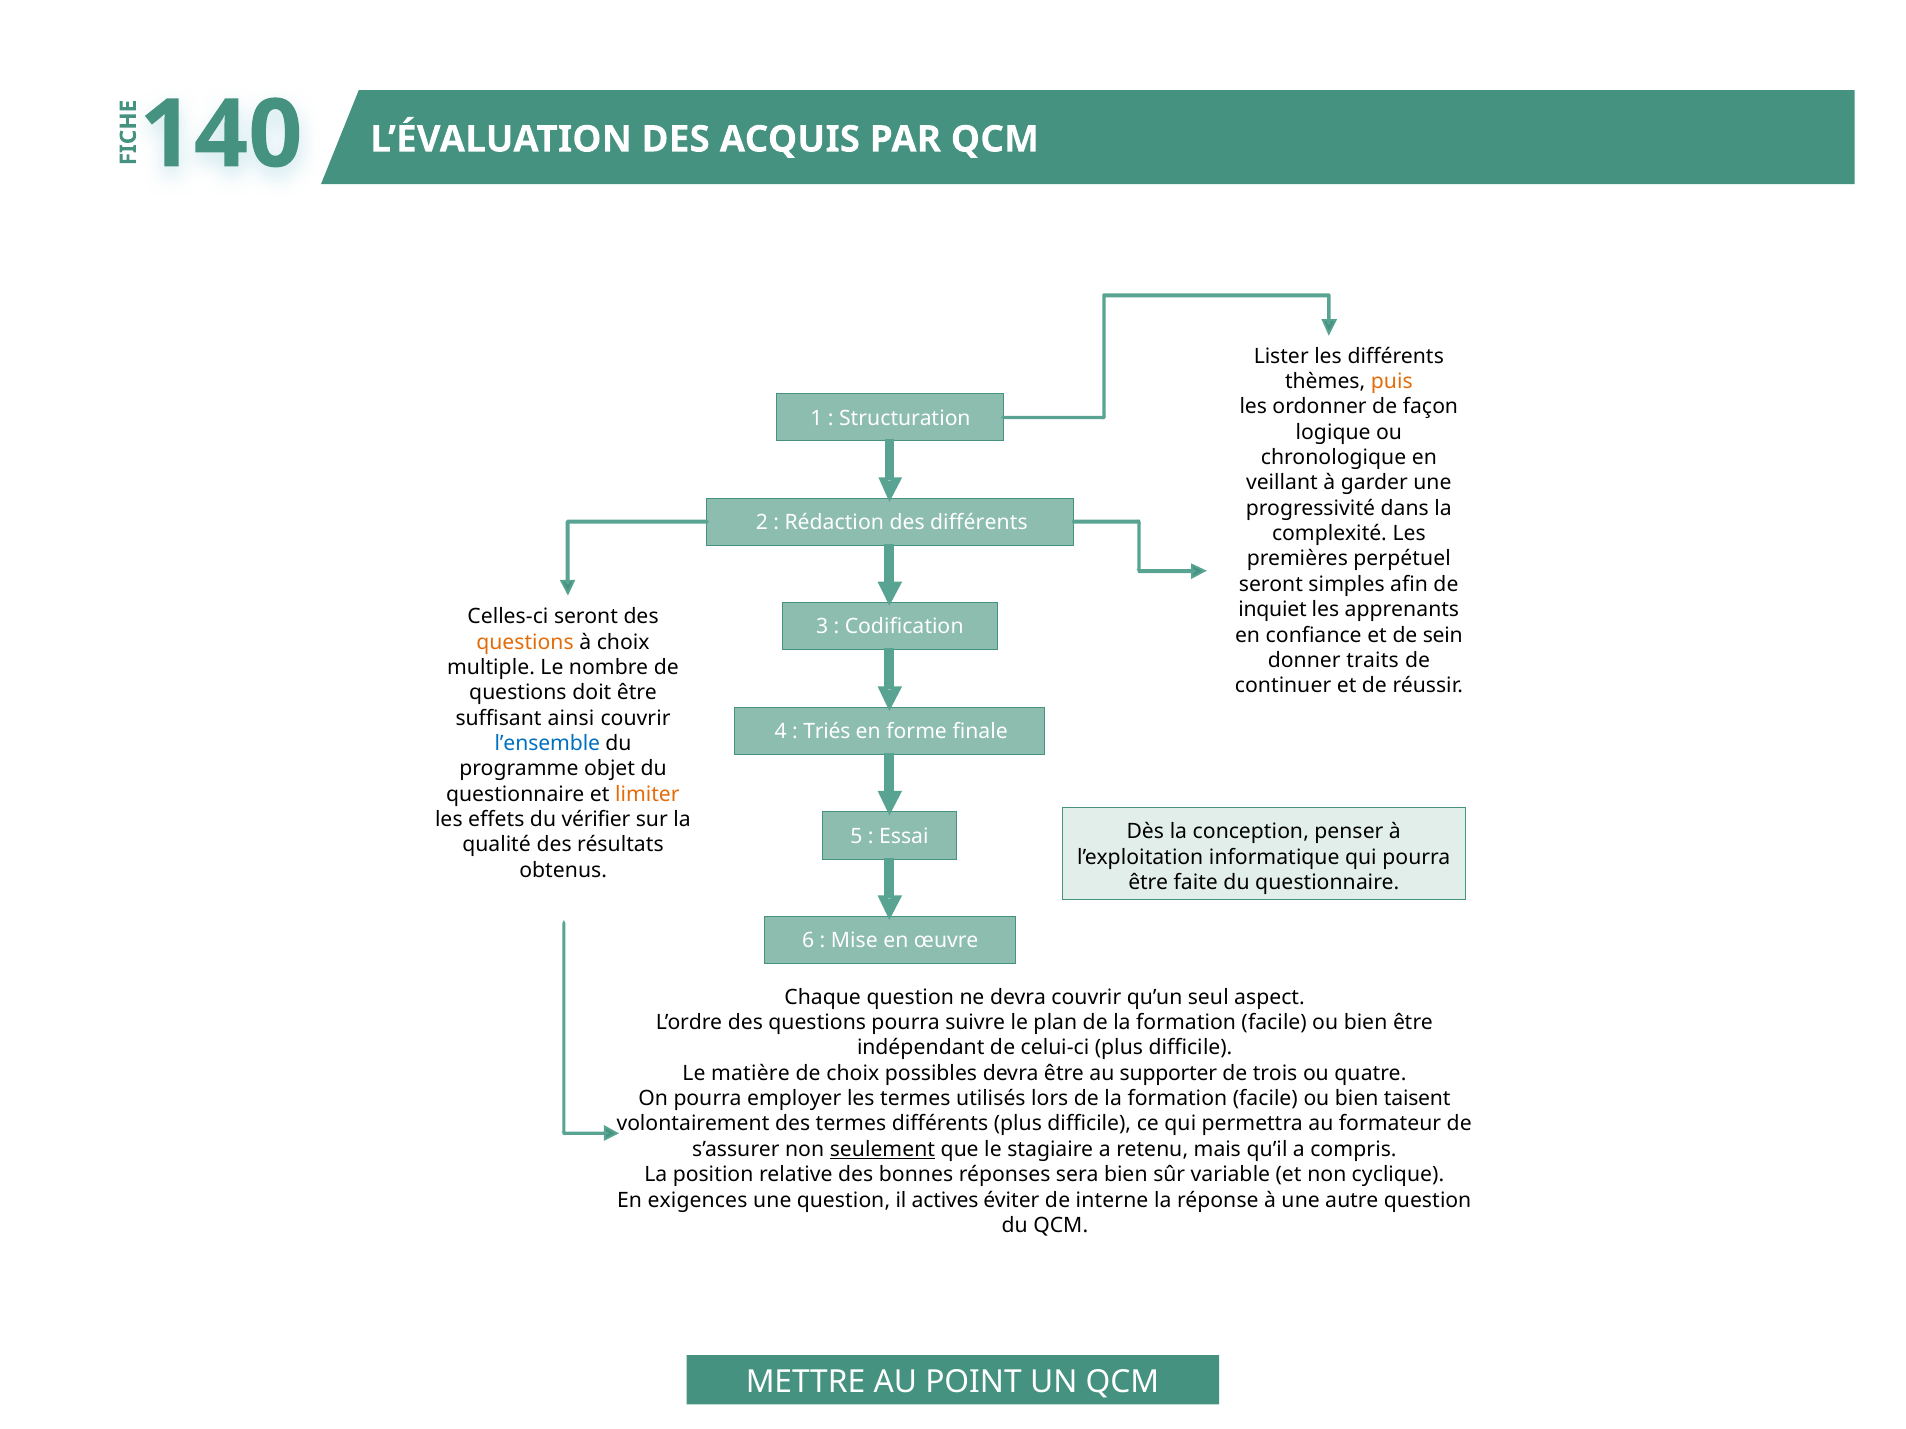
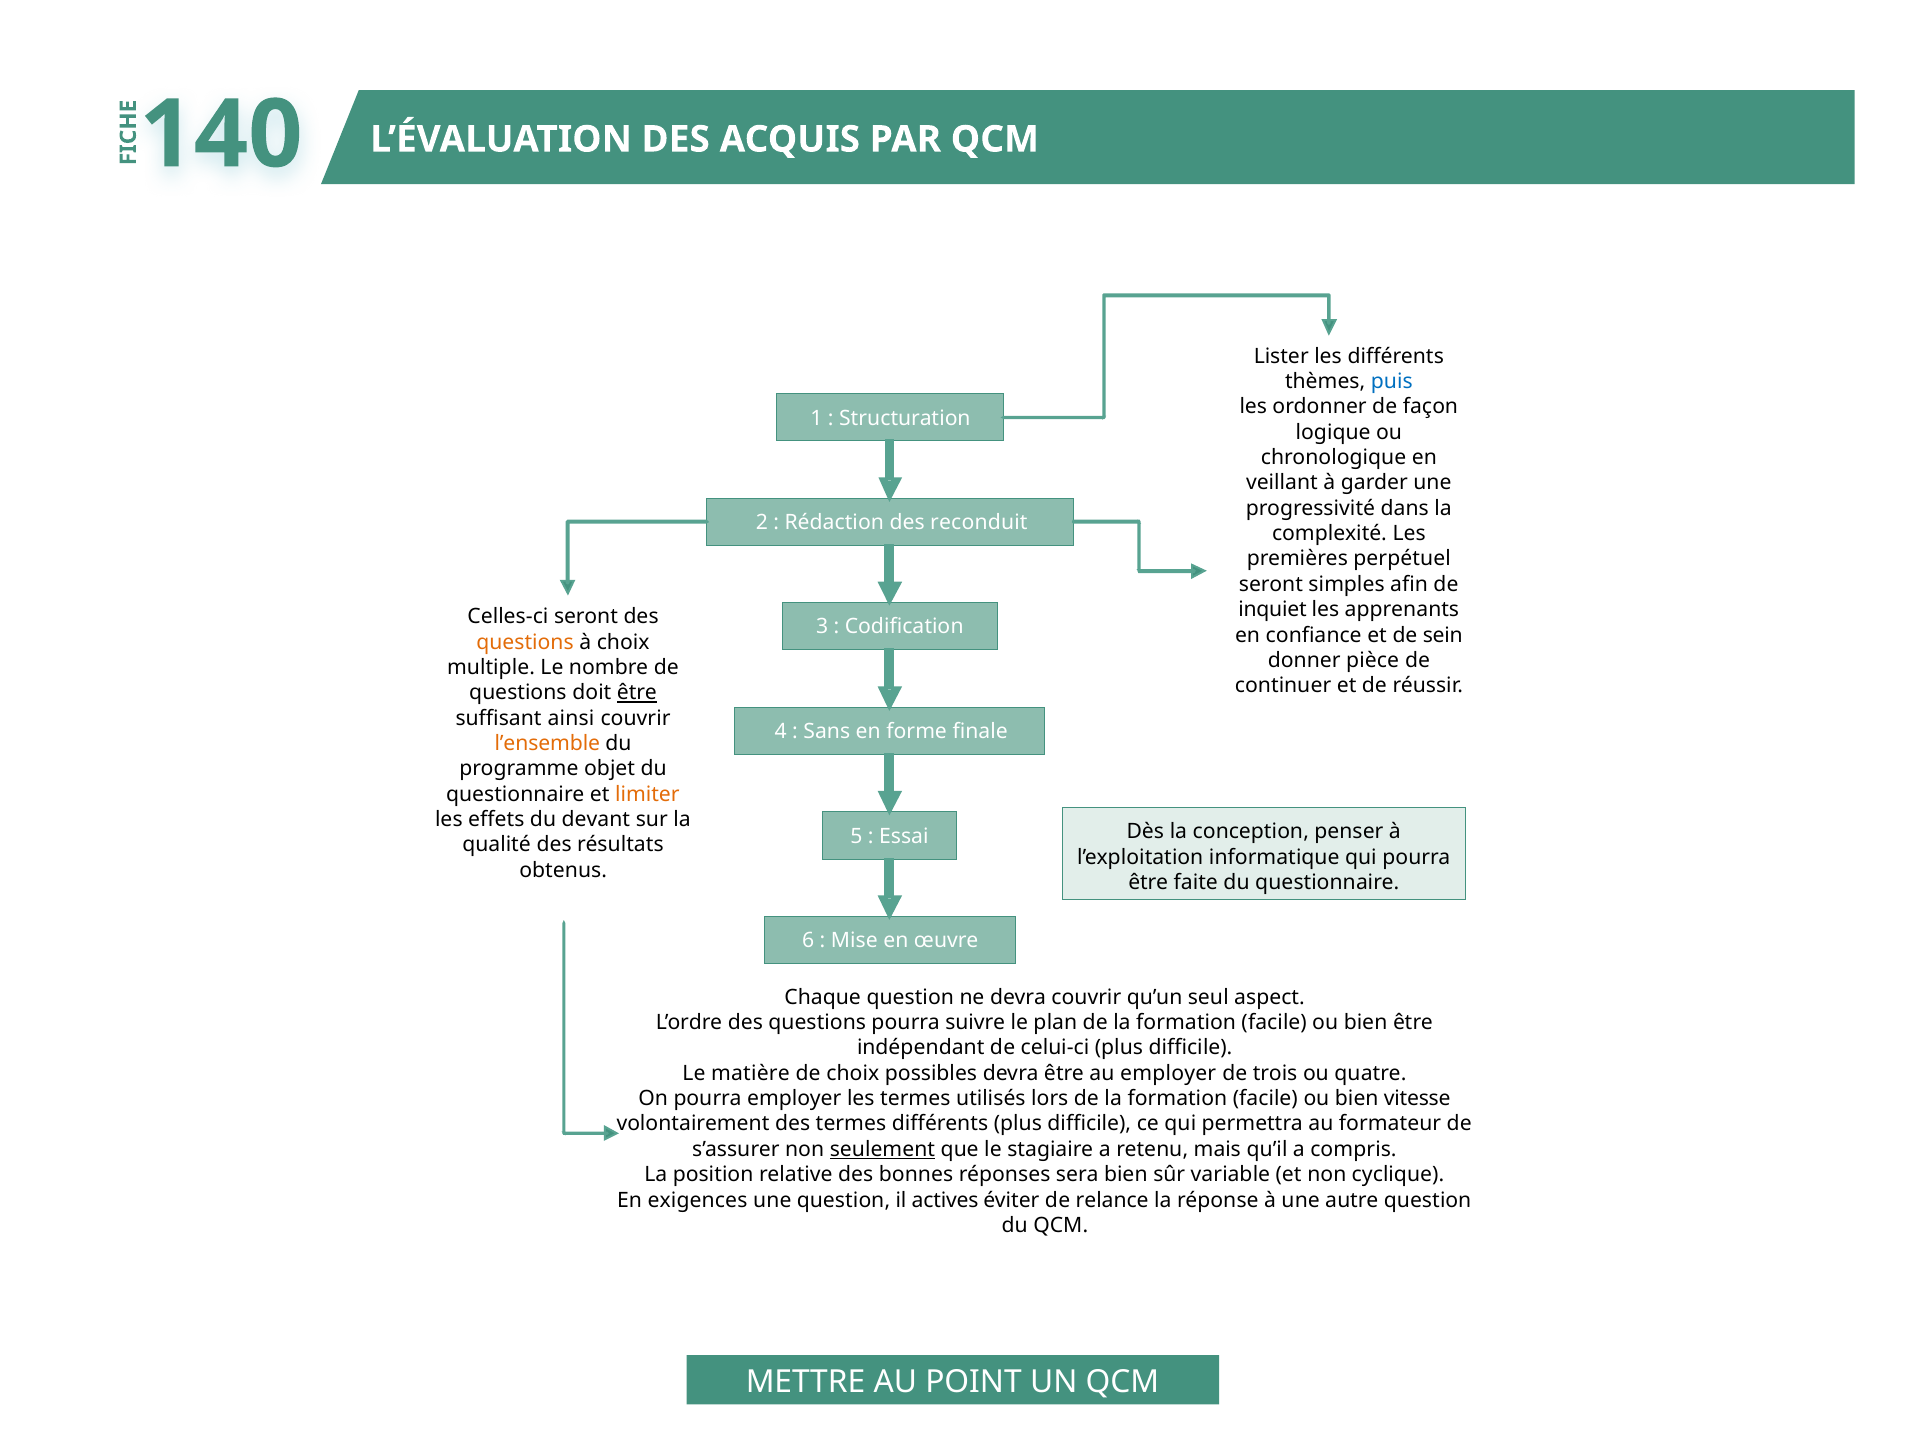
puis colour: orange -> blue (1392, 382)
des différents: différents -> reconduit (979, 522)
traits: traits -> pièce (1373, 661)
être underline: none -> present (637, 693)
Triés: Triés -> Sans (827, 732)
l’ensemble colour: blue -> orange (547, 744)
vérifier: vérifier -> devant (596, 820)
au supporter: supporter -> employer (1168, 1074)
taisent: taisent -> vitesse (1417, 1099)
interne: interne -> relance (1112, 1200)
